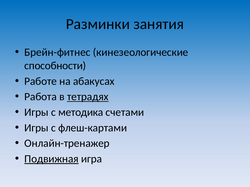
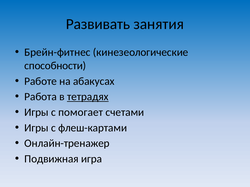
Разминки: Разминки -> Развивать (98, 24)
методика: методика -> помогает (81, 113)
Подвижная underline: present -> none (51, 159)
